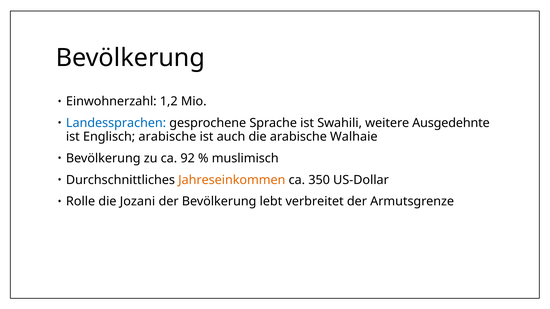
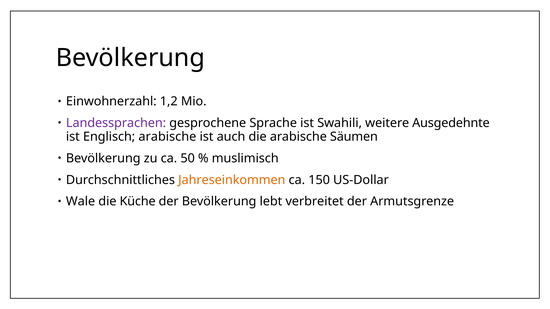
Landessprachen colour: blue -> purple (116, 123)
Walhaie: Walhaie -> Säumen (354, 137)
92: 92 -> 50 (188, 158)
350: 350 -> 150 (319, 180)
Rolle: Rolle -> Wale (81, 202)
Jozani: Jozani -> Küche (138, 202)
